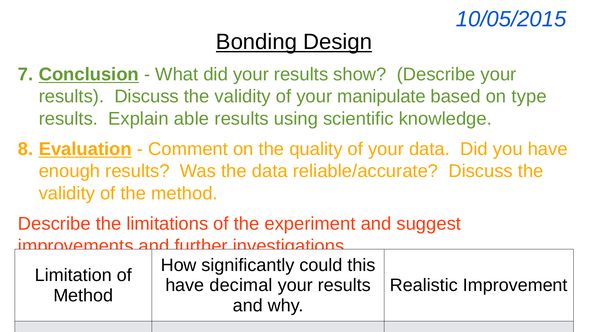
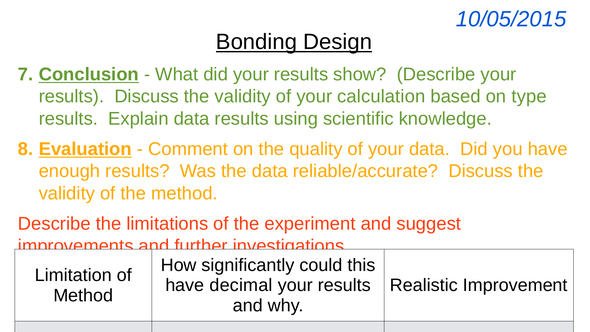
manipulate: manipulate -> calculation (381, 97)
Explain able: able -> data (192, 119)
